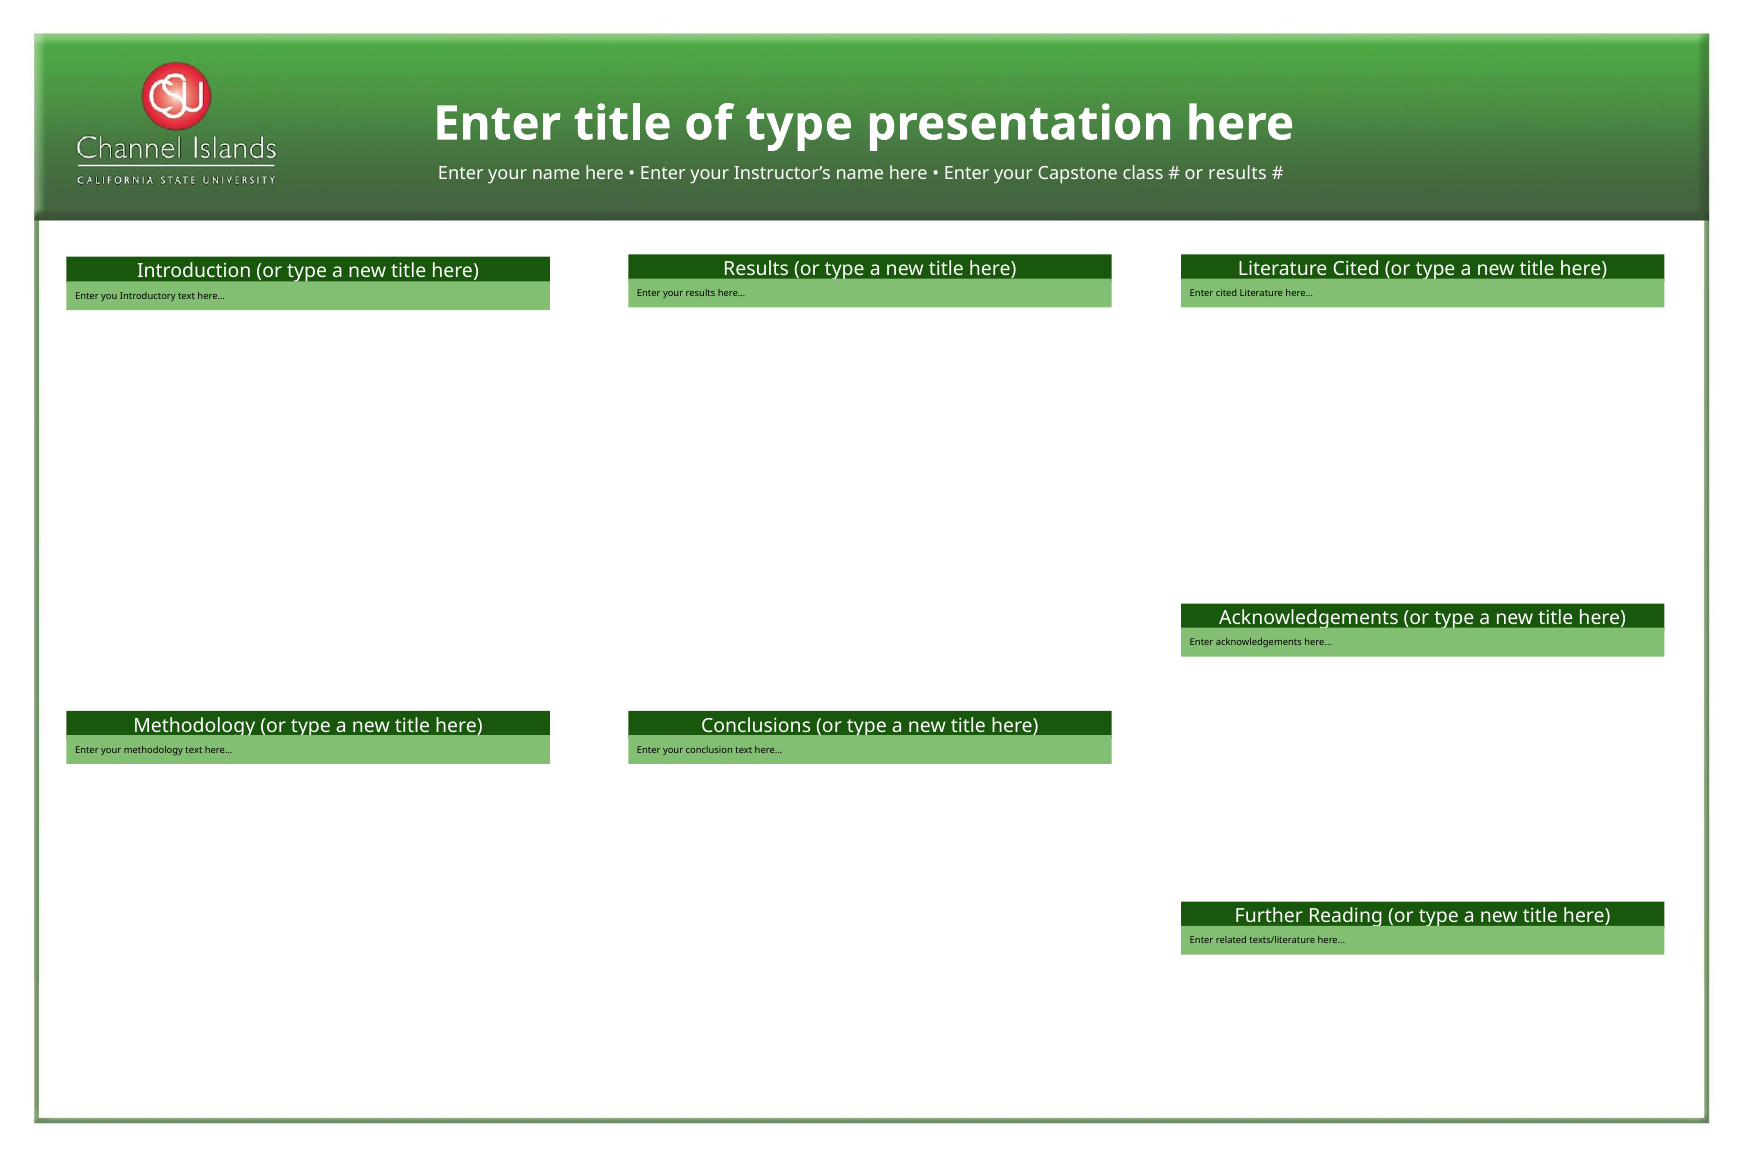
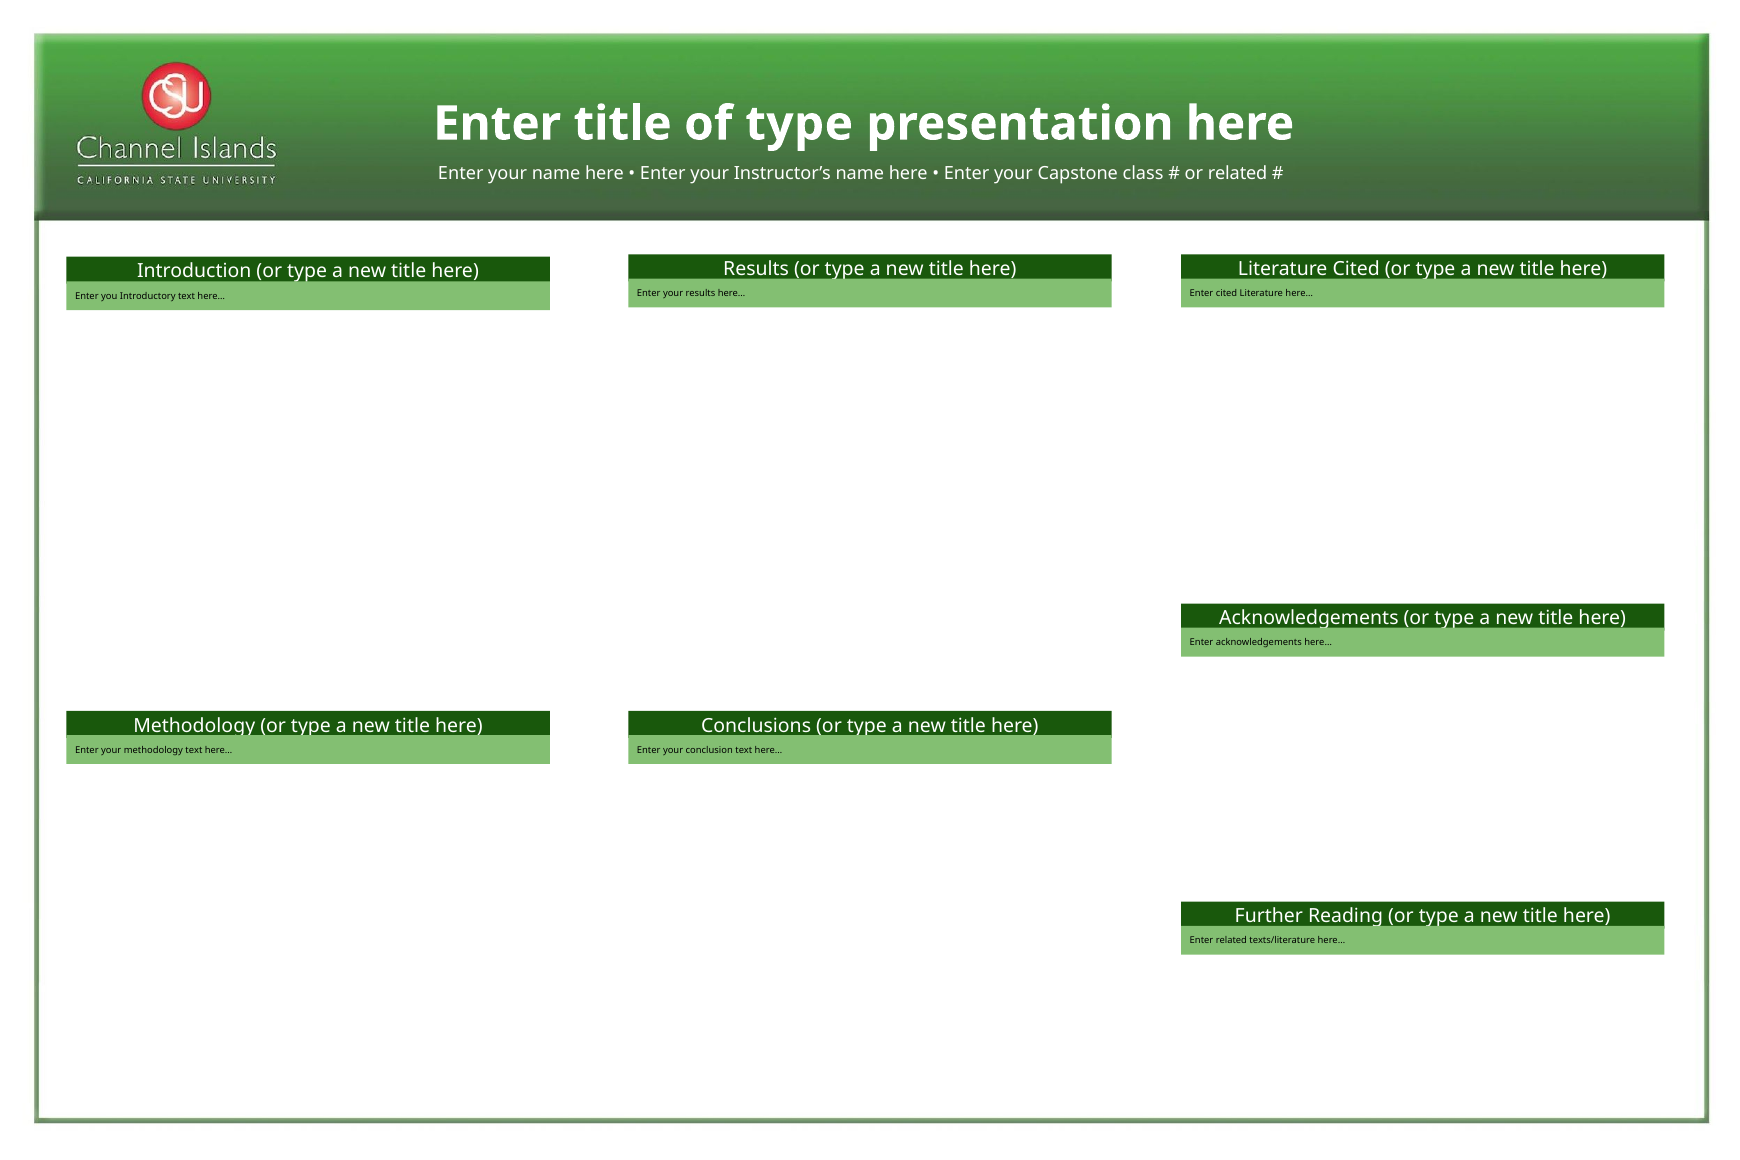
or results: results -> related (1238, 174)
